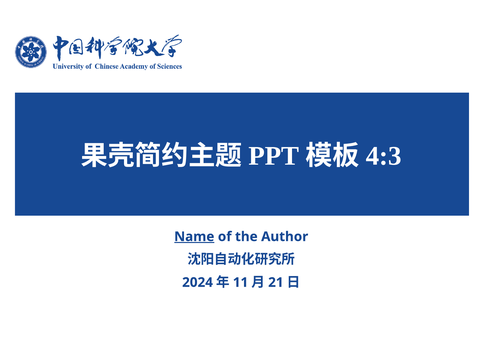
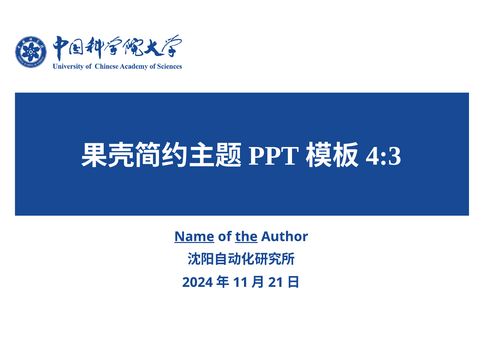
the underline: none -> present (246, 237)
